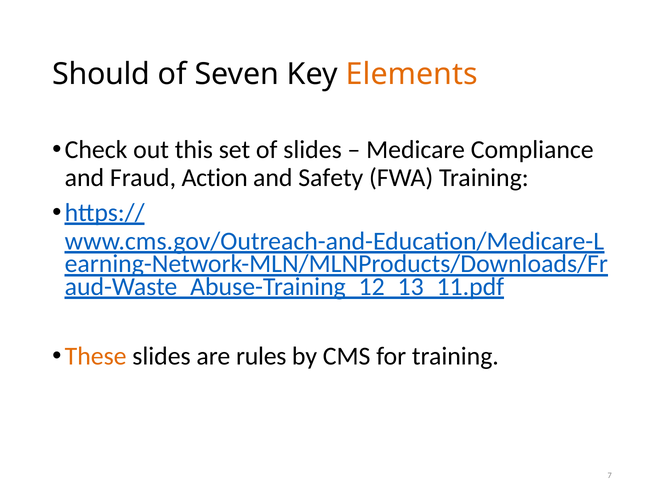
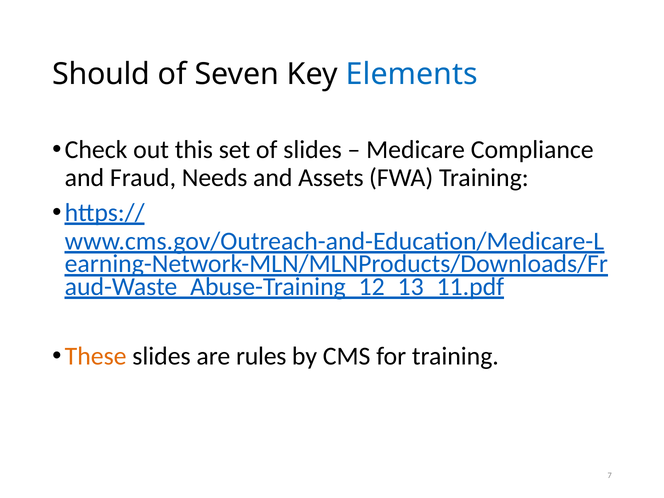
Elements colour: orange -> blue (412, 74)
Action: Action -> Needs (215, 178)
Safety: Safety -> Assets (331, 178)
